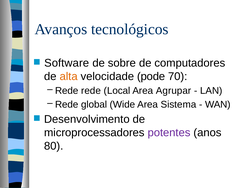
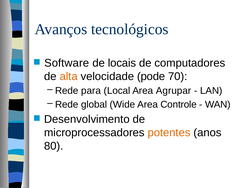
sobre: sobre -> locais (122, 63)
Rede rede: rede -> para (91, 91)
Sistema: Sistema -> Controle (179, 105)
potentes colour: purple -> orange (169, 133)
